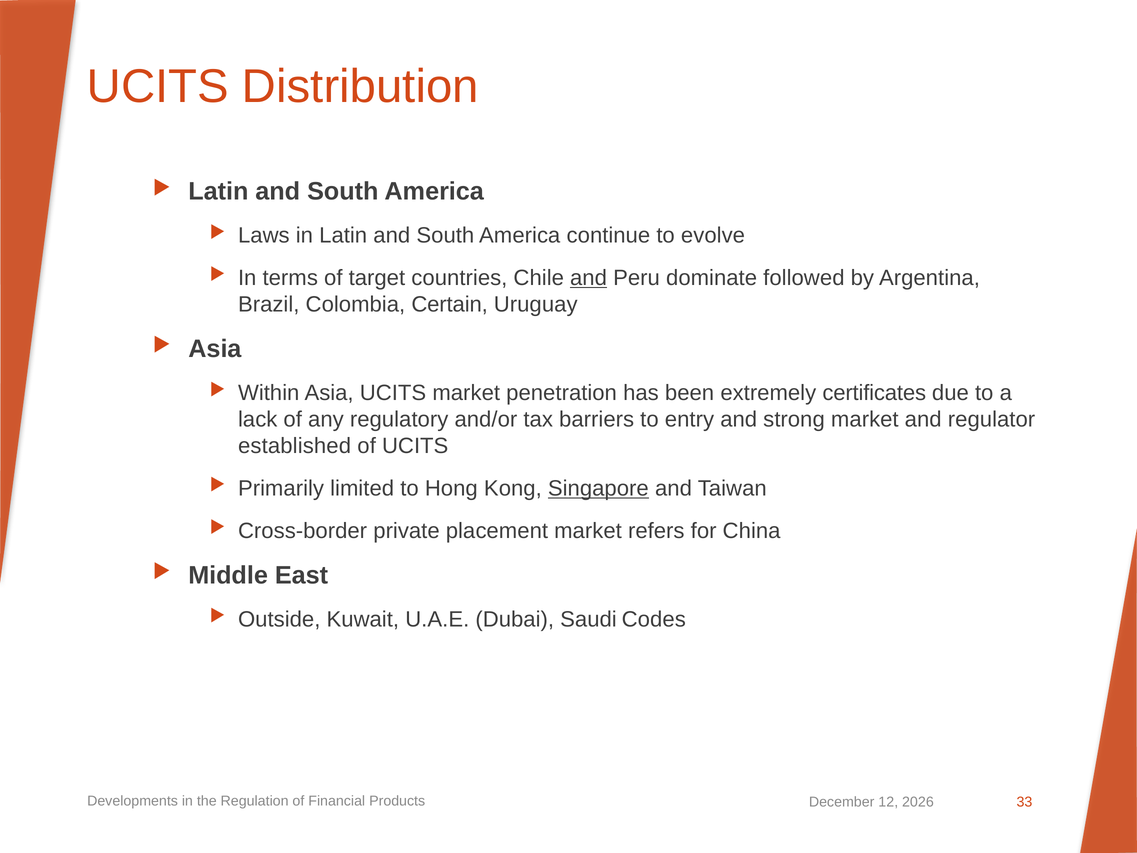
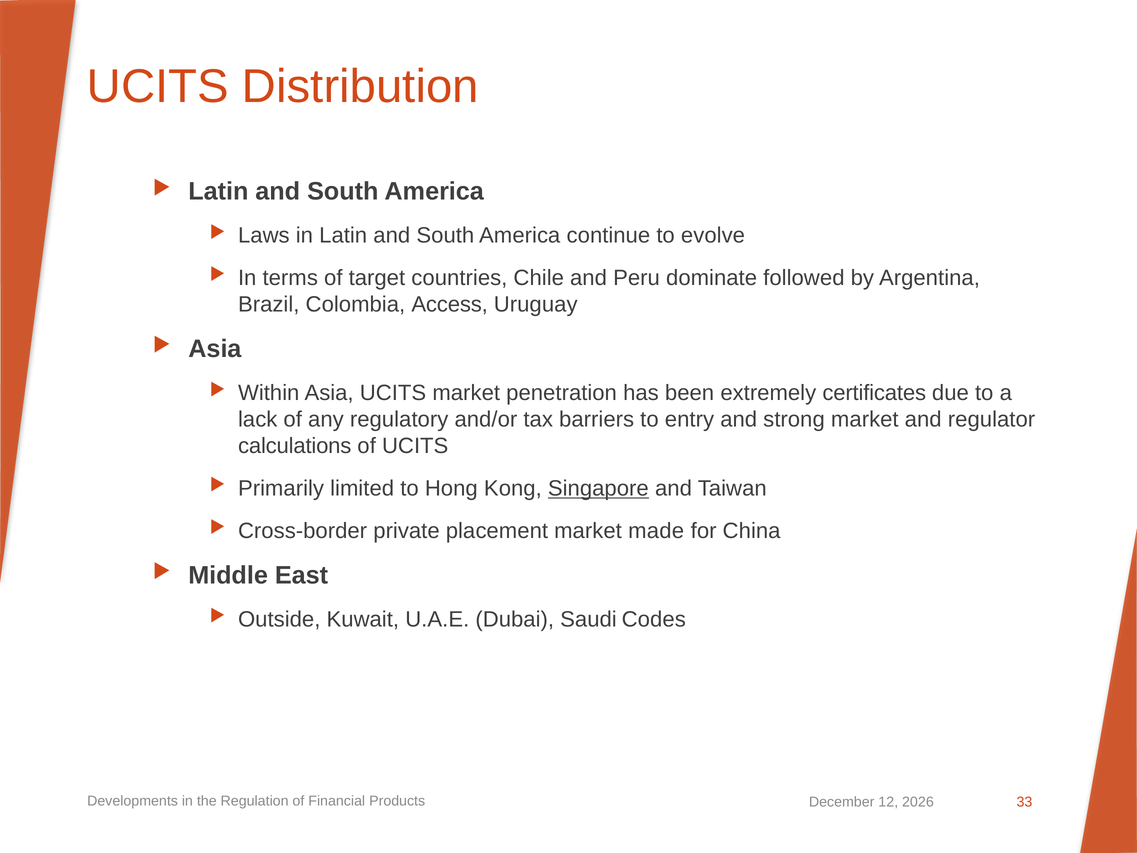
and underline: present -> none (589, 278)
Certain: Certain -> Access (450, 304)
established: established -> calculations (295, 446)
refers: refers -> made (656, 531)
